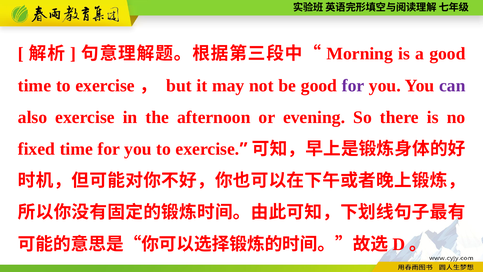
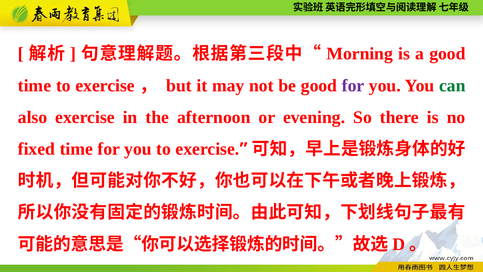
can colour: purple -> green (452, 85)
